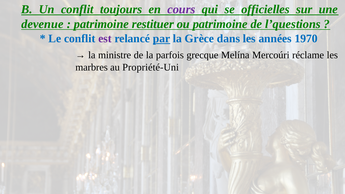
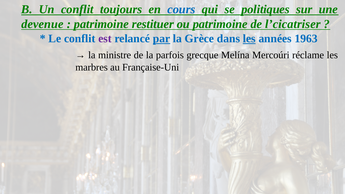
cours colour: purple -> blue (181, 9)
officielles: officielles -> politiques (265, 9)
l’questions: l’questions -> l’cicatriser (293, 24)
les underline: none -> present (249, 39)
1970: 1970 -> 1963 (306, 39)
Propriété-Uni: Propriété-Uni -> Française-Uni (151, 67)
